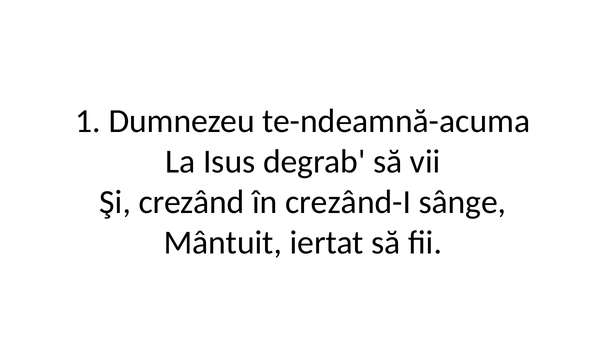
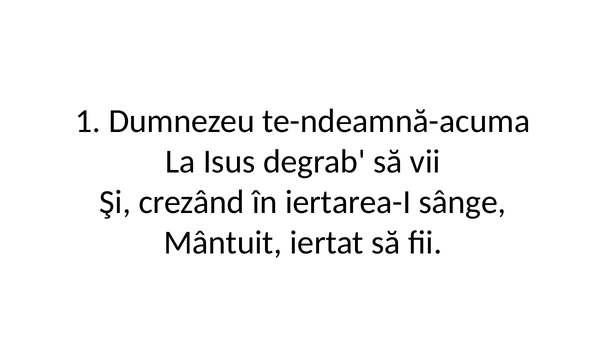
crezând-I: crezând-I -> iertarea-I (348, 202)
